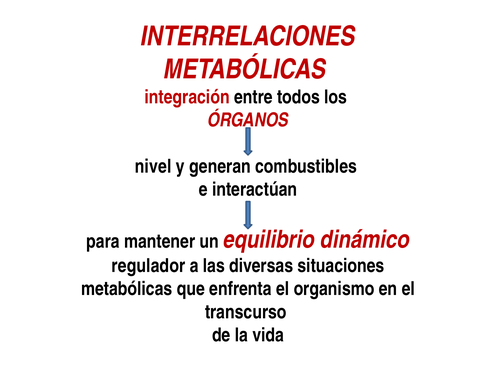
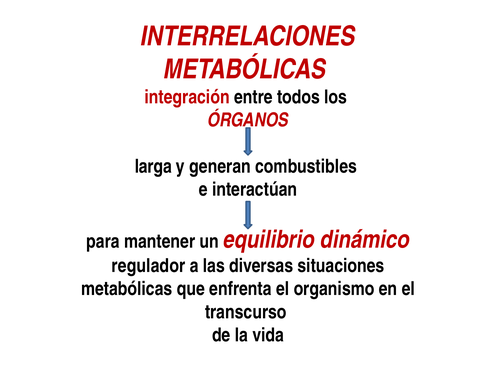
nivel: nivel -> larga (153, 166)
